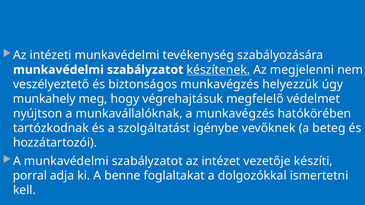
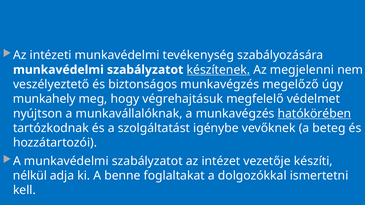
helyezzük: helyezzük -> megelőző (290, 84)
hatókörében underline: none -> present (314, 114)
porral: porral -> nélkül (30, 176)
